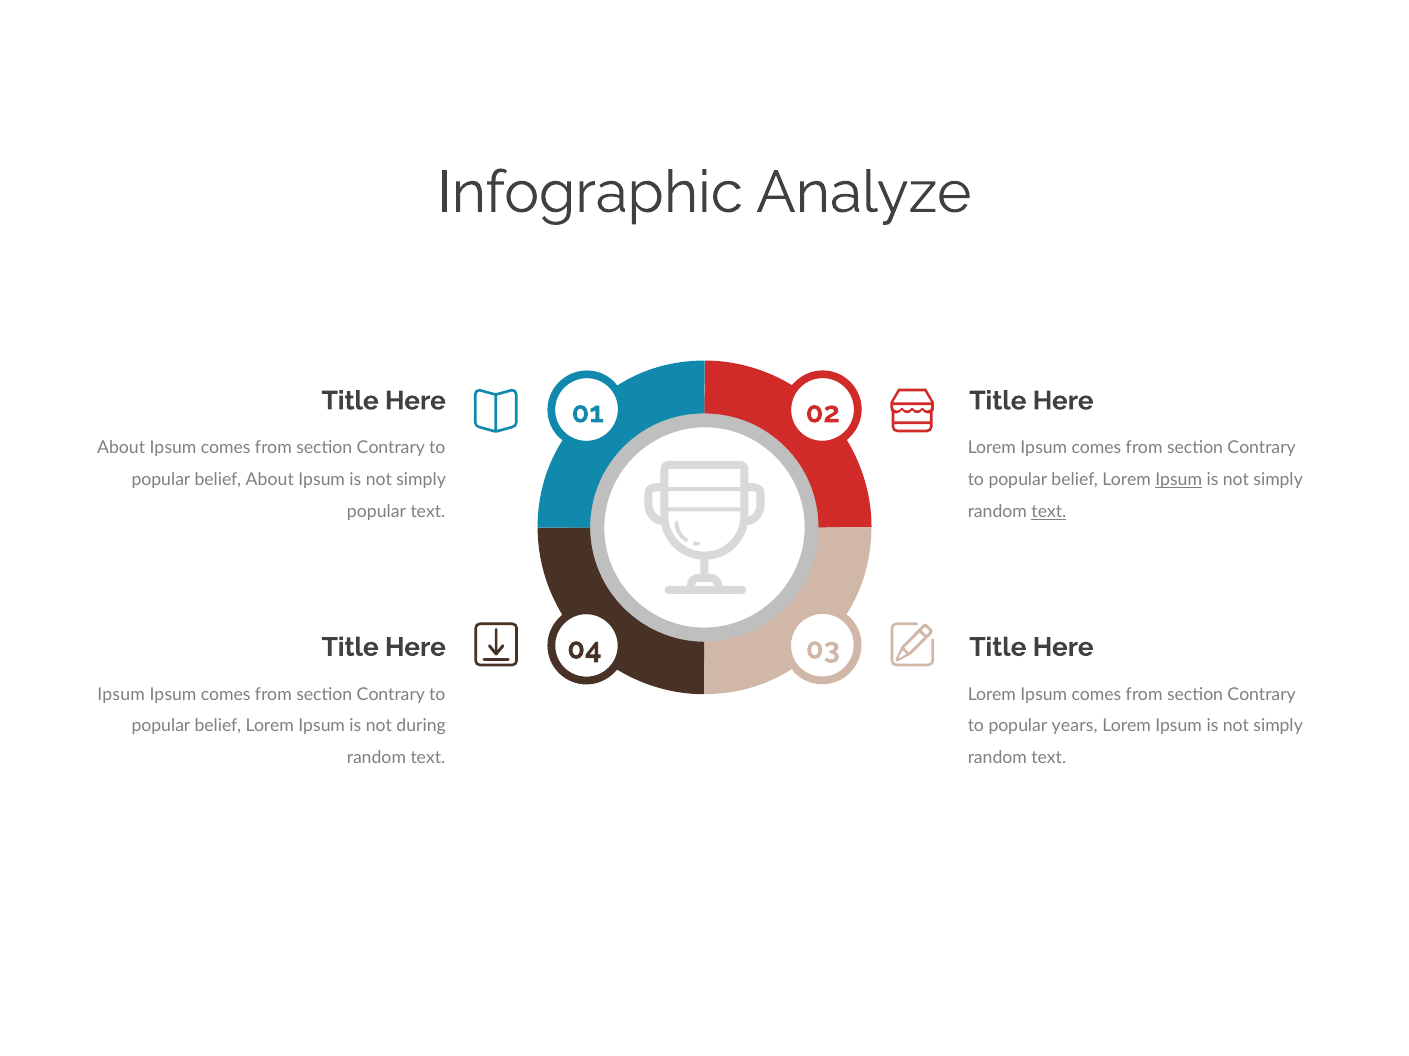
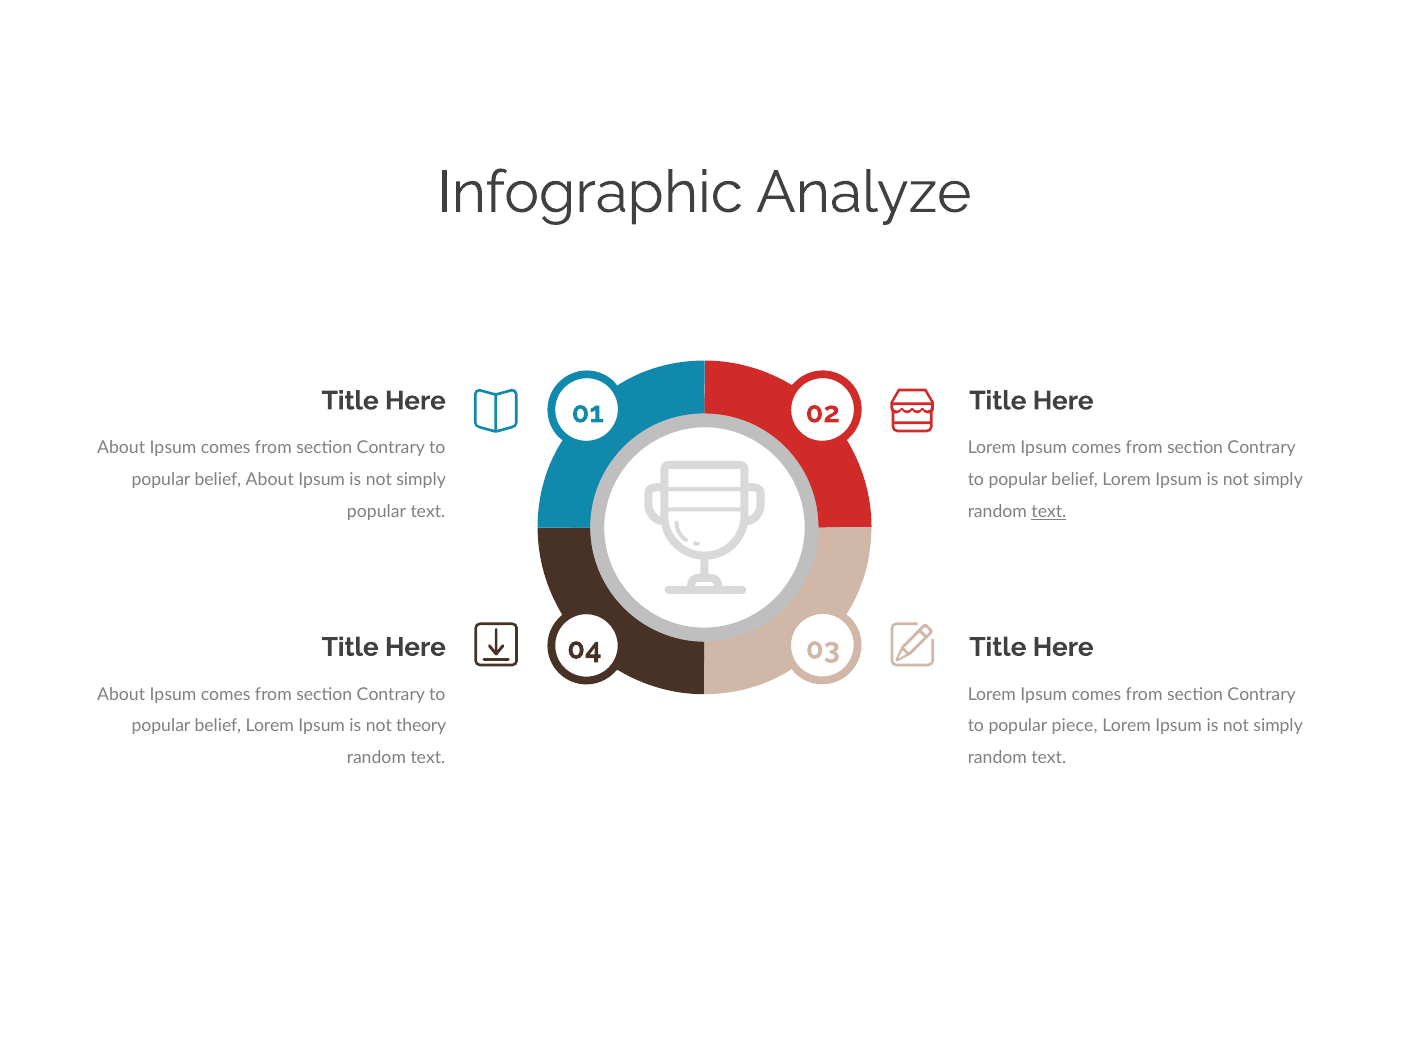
Ipsum underline: present -> none (1179, 480)
Ipsum: Ipsum -> About (121, 695)
during: during -> theory (421, 727)
years: years -> piece (1075, 727)
